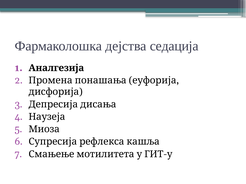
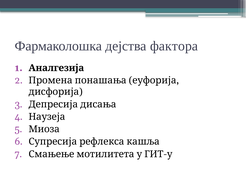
седација: седација -> фактора (174, 46)
